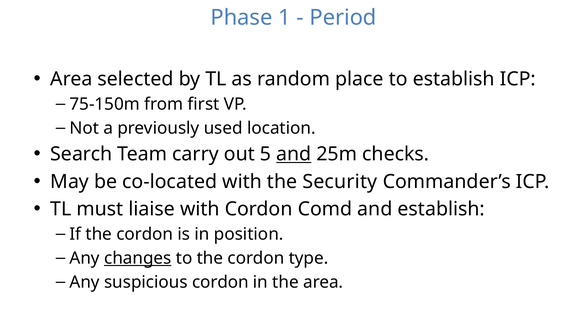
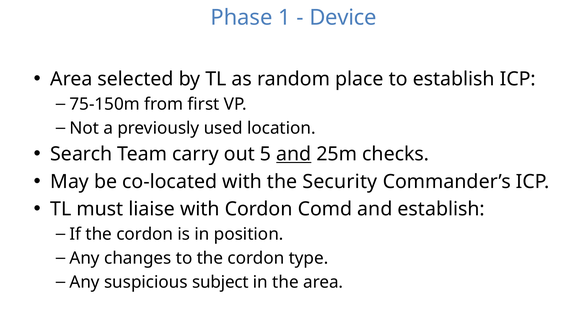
Period: Period -> Device (343, 18)
changes underline: present -> none (138, 258)
suspicious cordon: cordon -> subject (220, 282)
